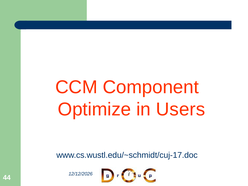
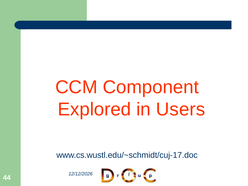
Optimize: Optimize -> Explored (94, 109)
